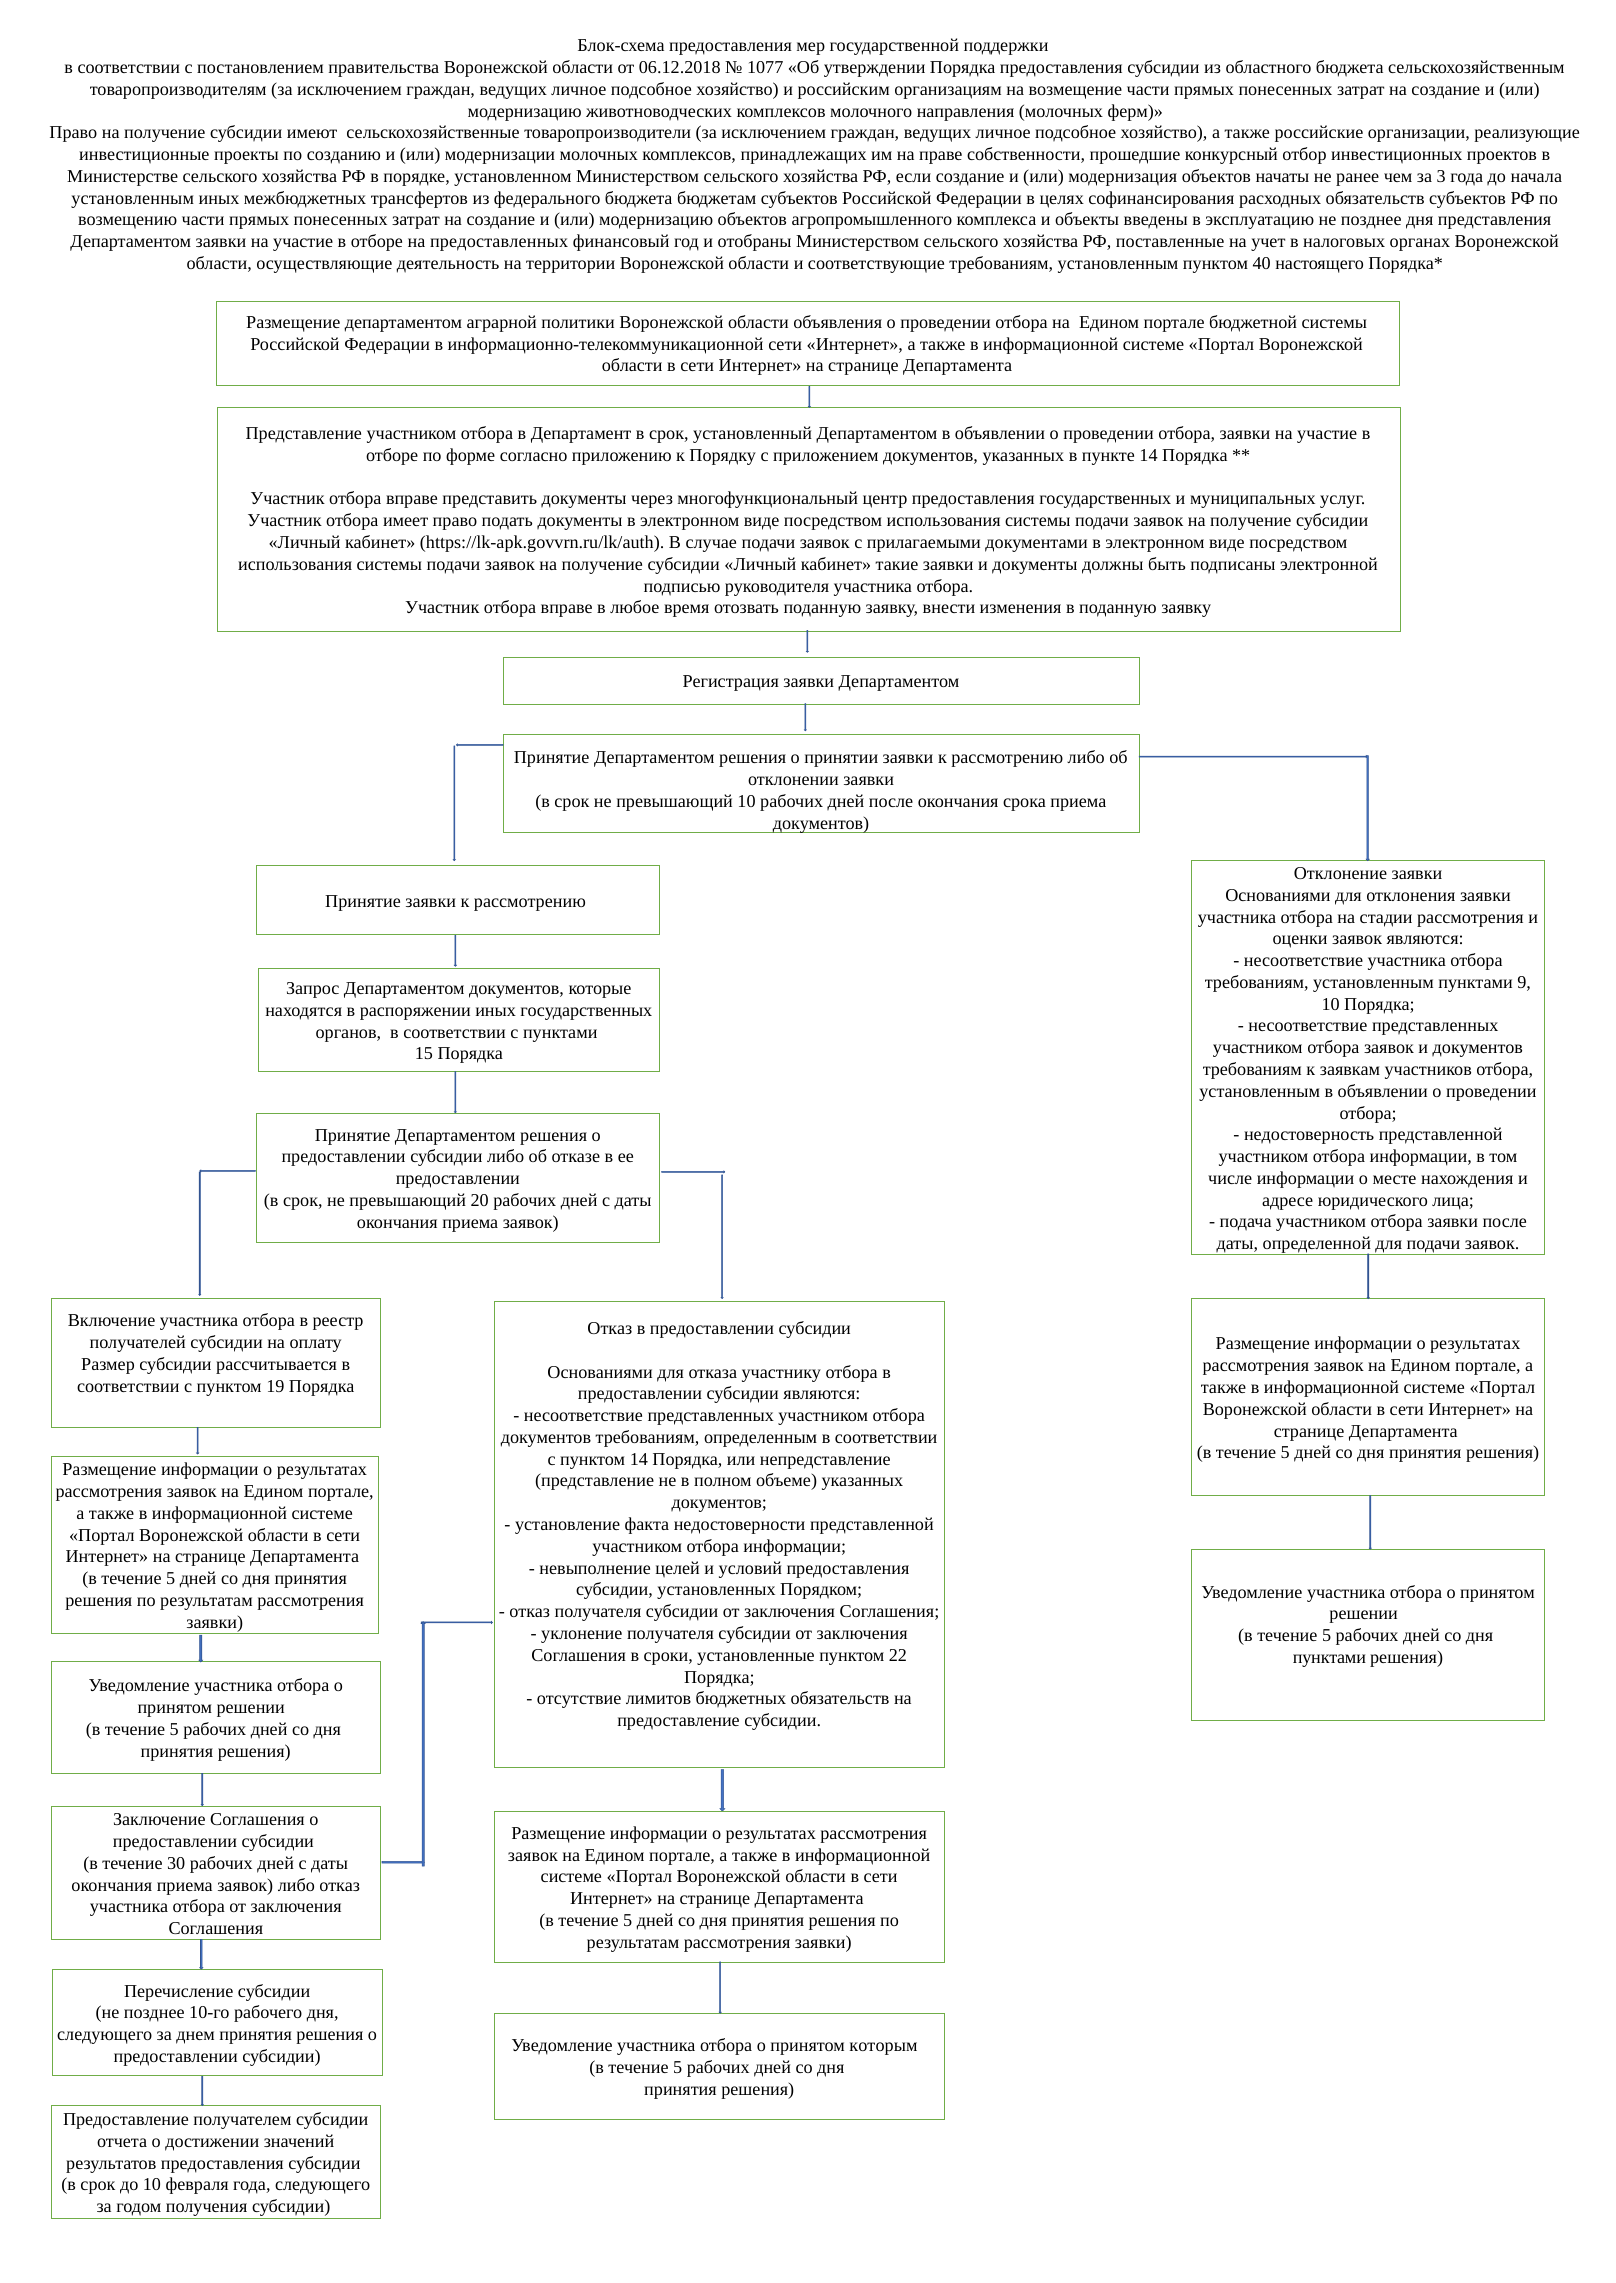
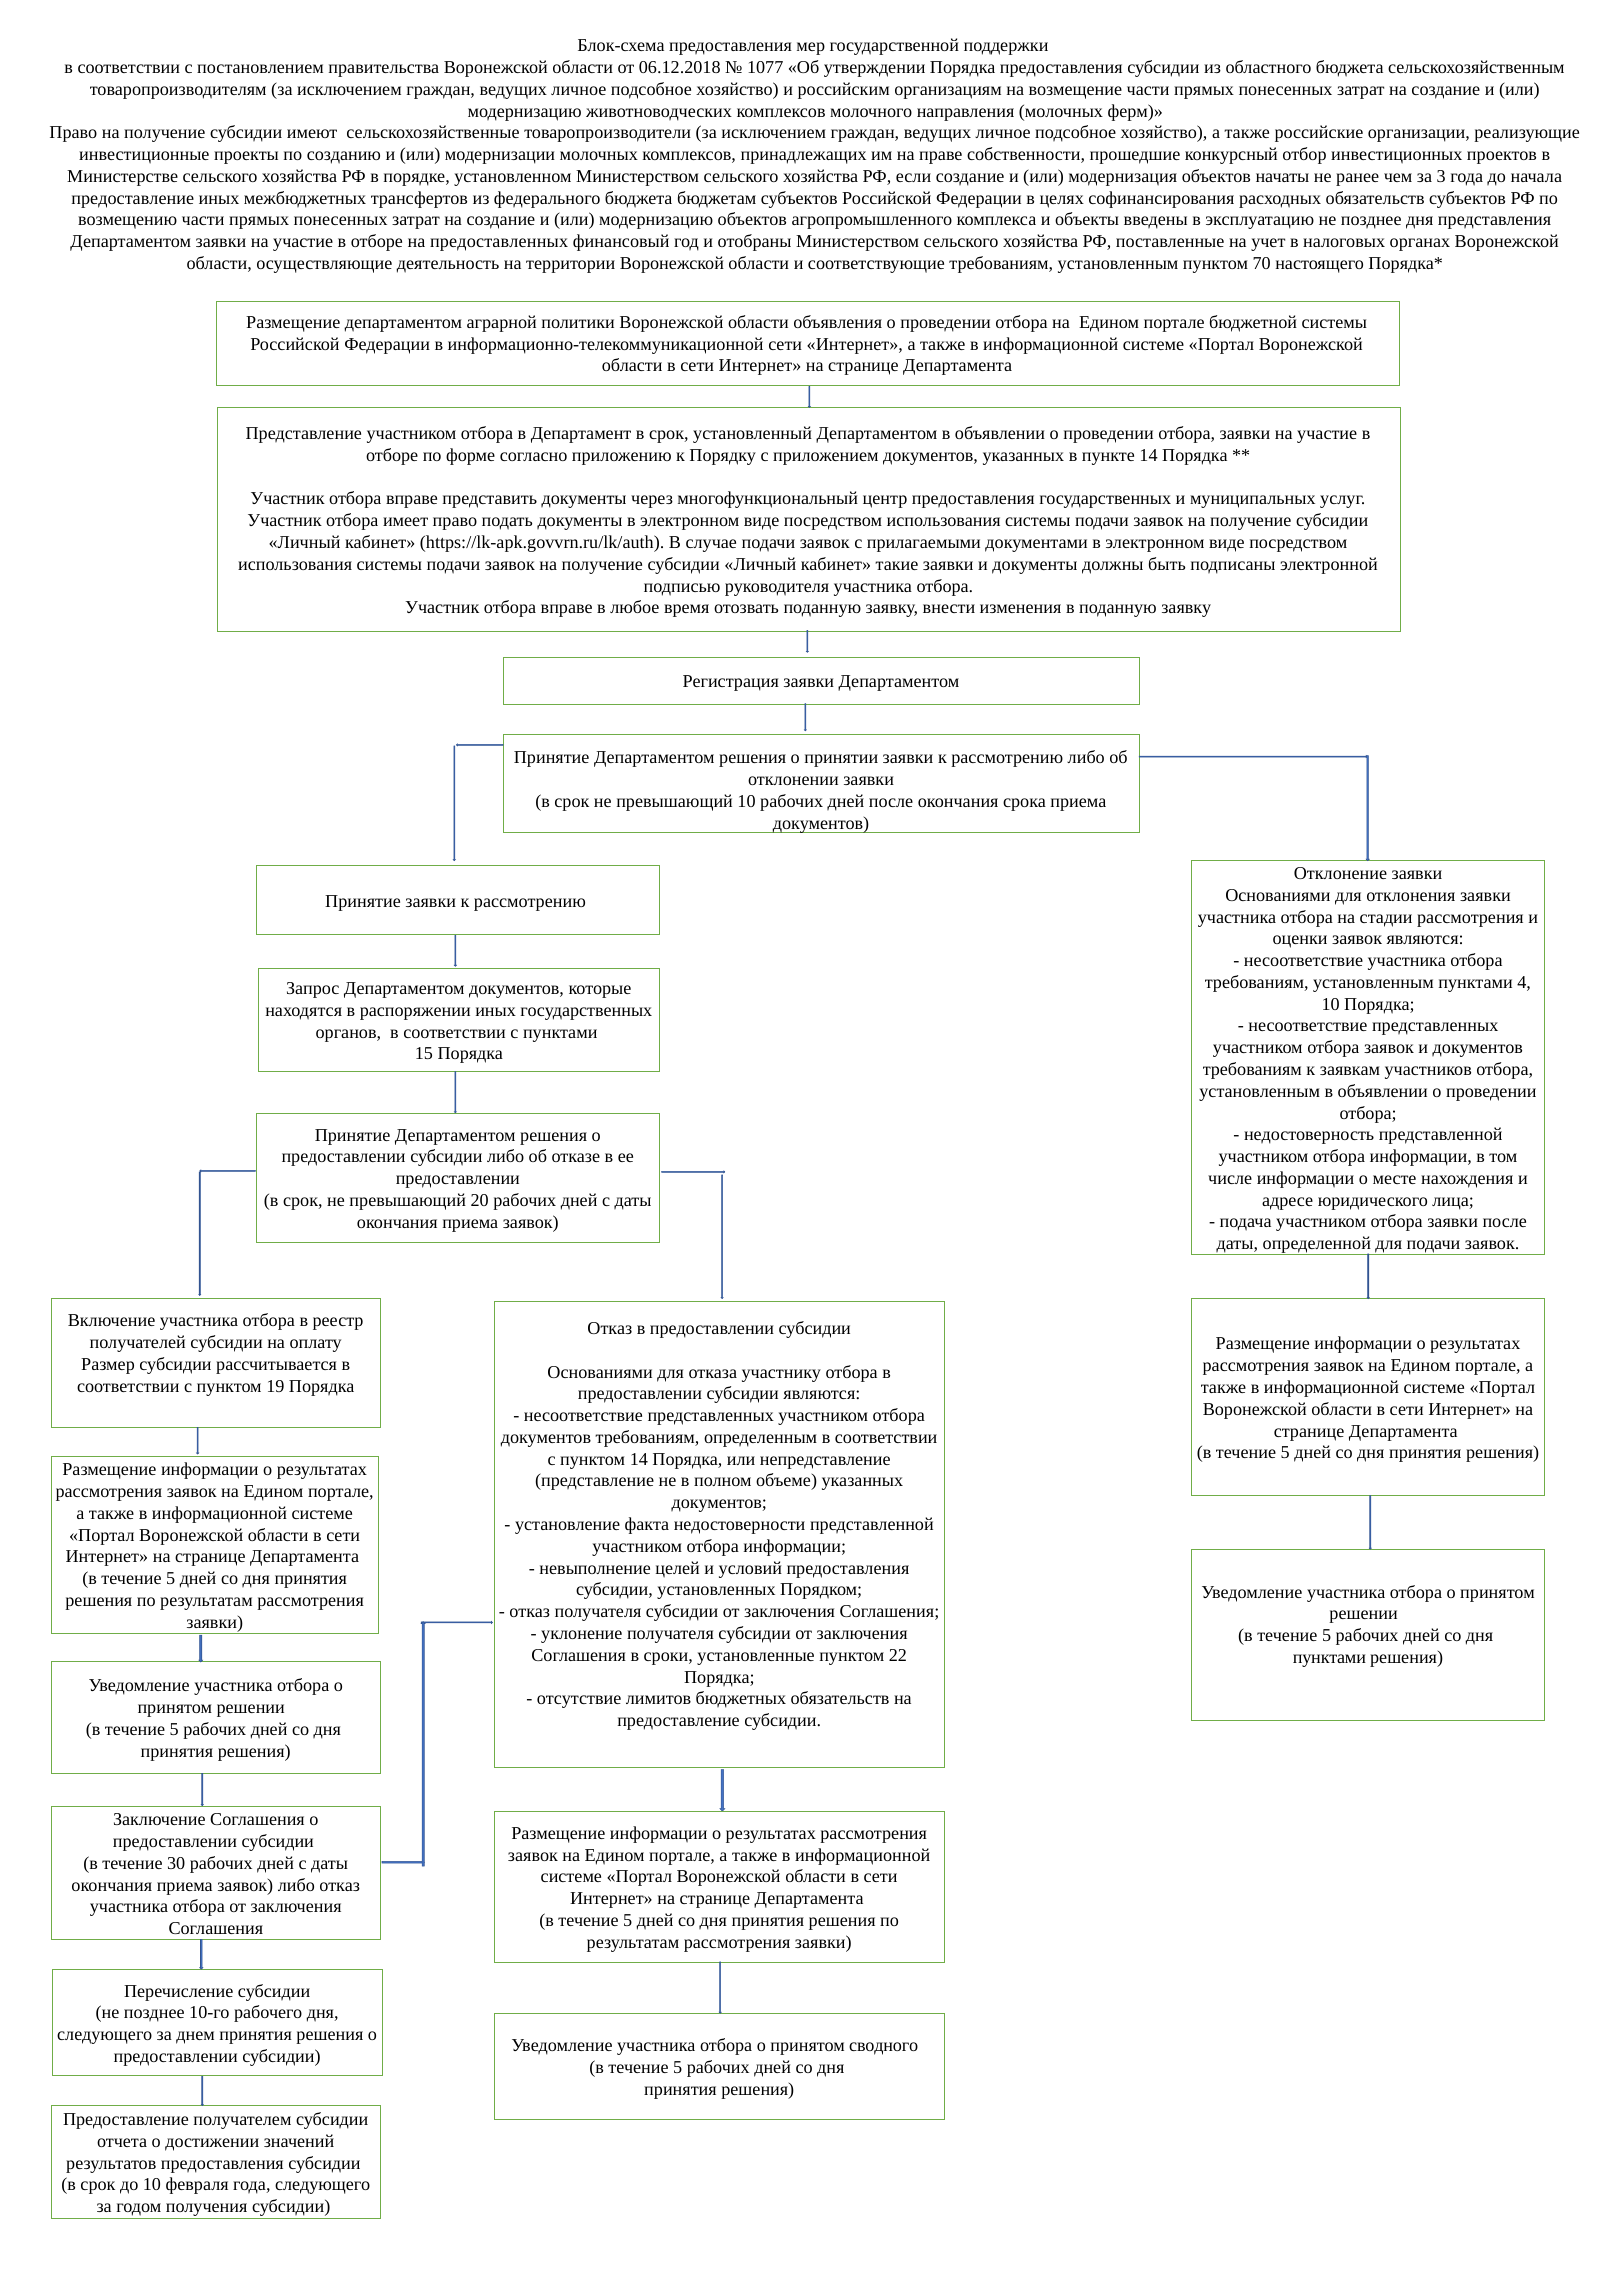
установленным: установленным -> предоставление (133, 198)
40: 40 -> 70 (1262, 264)
9: 9 -> 4 (1524, 982)
которым: которым -> сводного (884, 2046)
